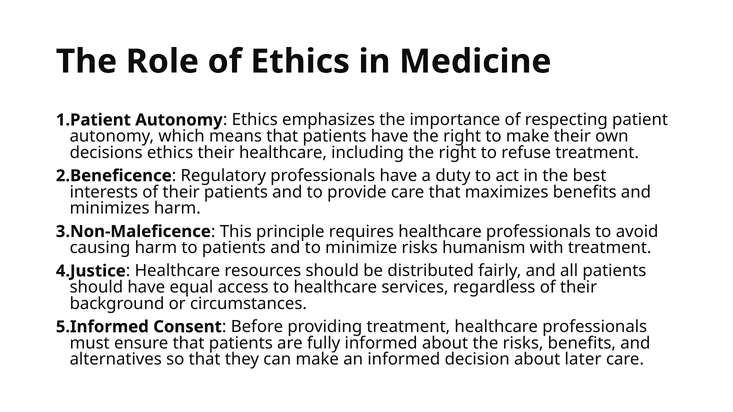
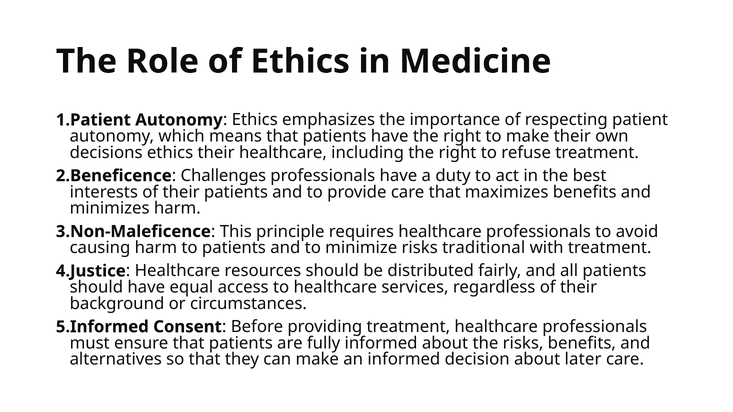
Regulatory: Regulatory -> Challenges (223, 176)
humanism: humanism -> traditional (484, 248)
